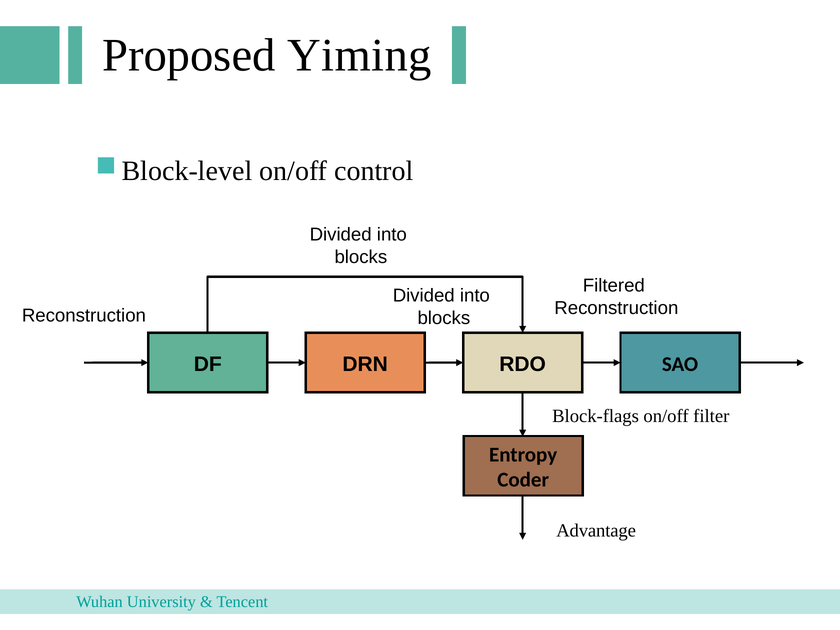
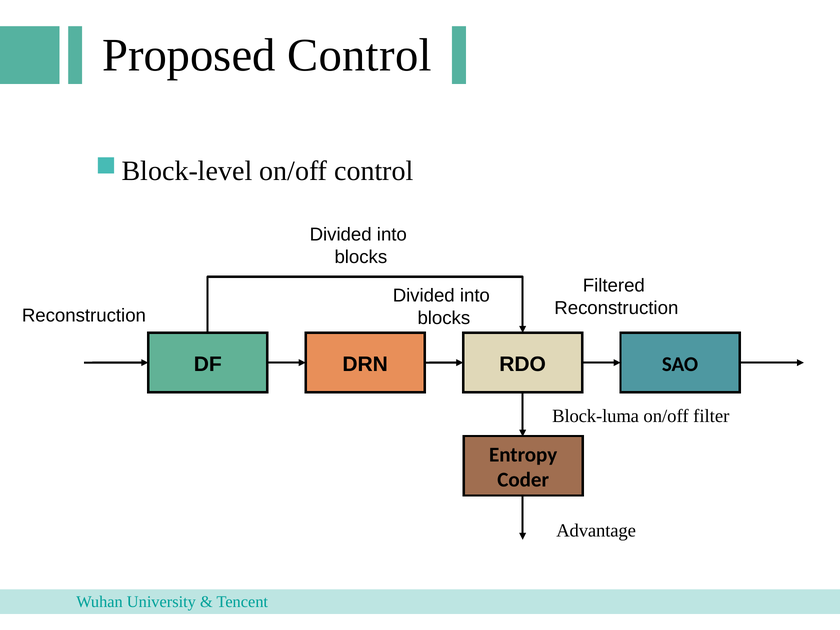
Proposed Yiming: Yiming -> Control (359, 55)
Block-flags: Block-flags -> Block-luma (596, 416)
